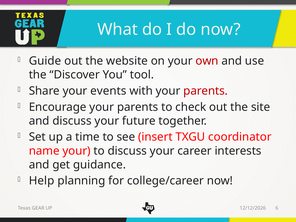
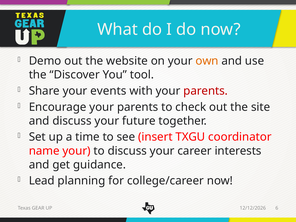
Guide: Guide -> Demo (45, 61)
own colour: red -> orange (207, 61)
Help: Help -> Lead (42, 181)
